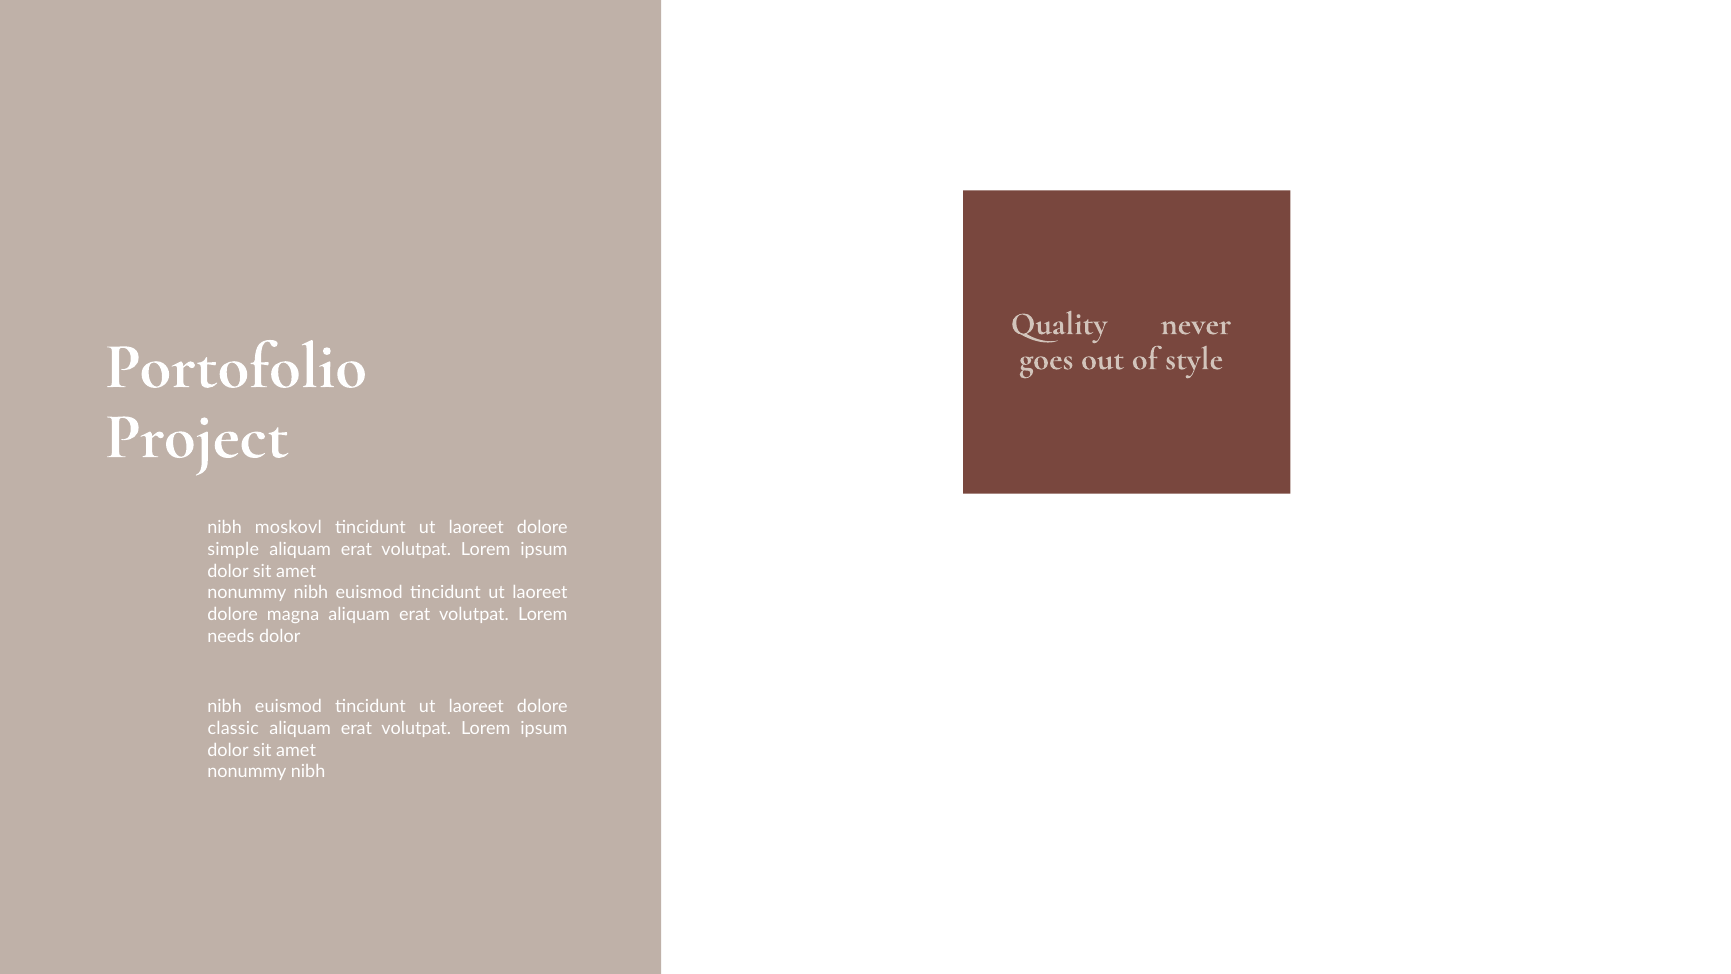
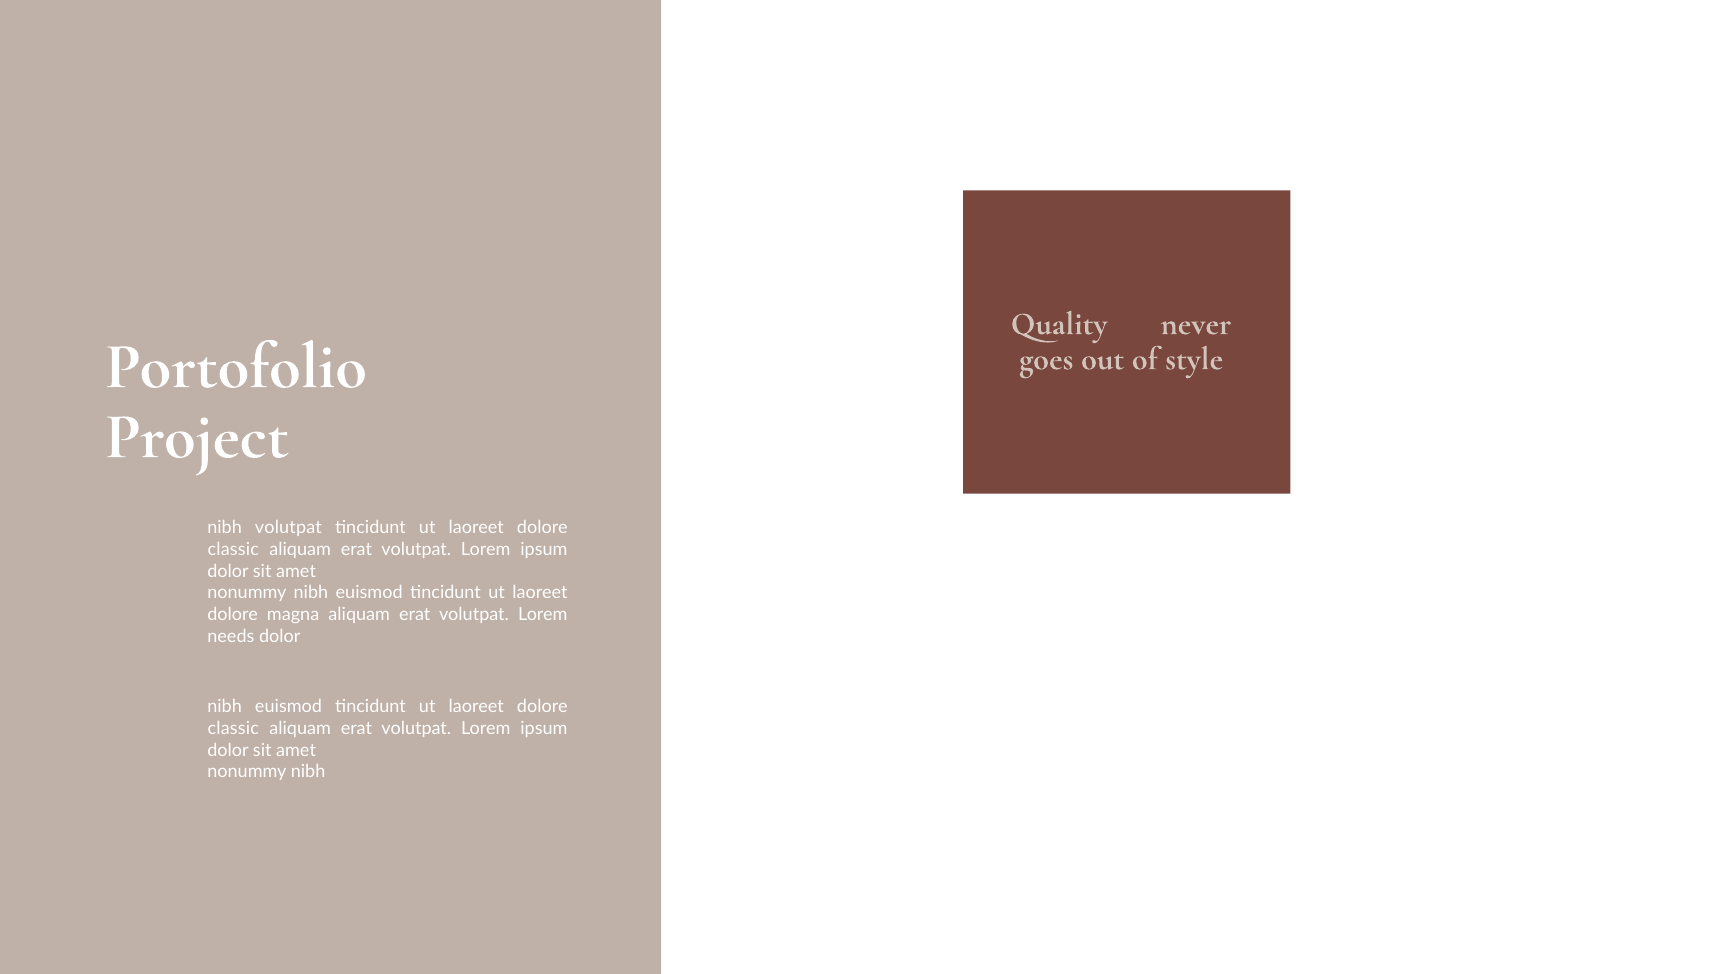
nibh moskovl: moskovl -> volutpat (288, 528)
simple: simple -> classic (233, 549)
